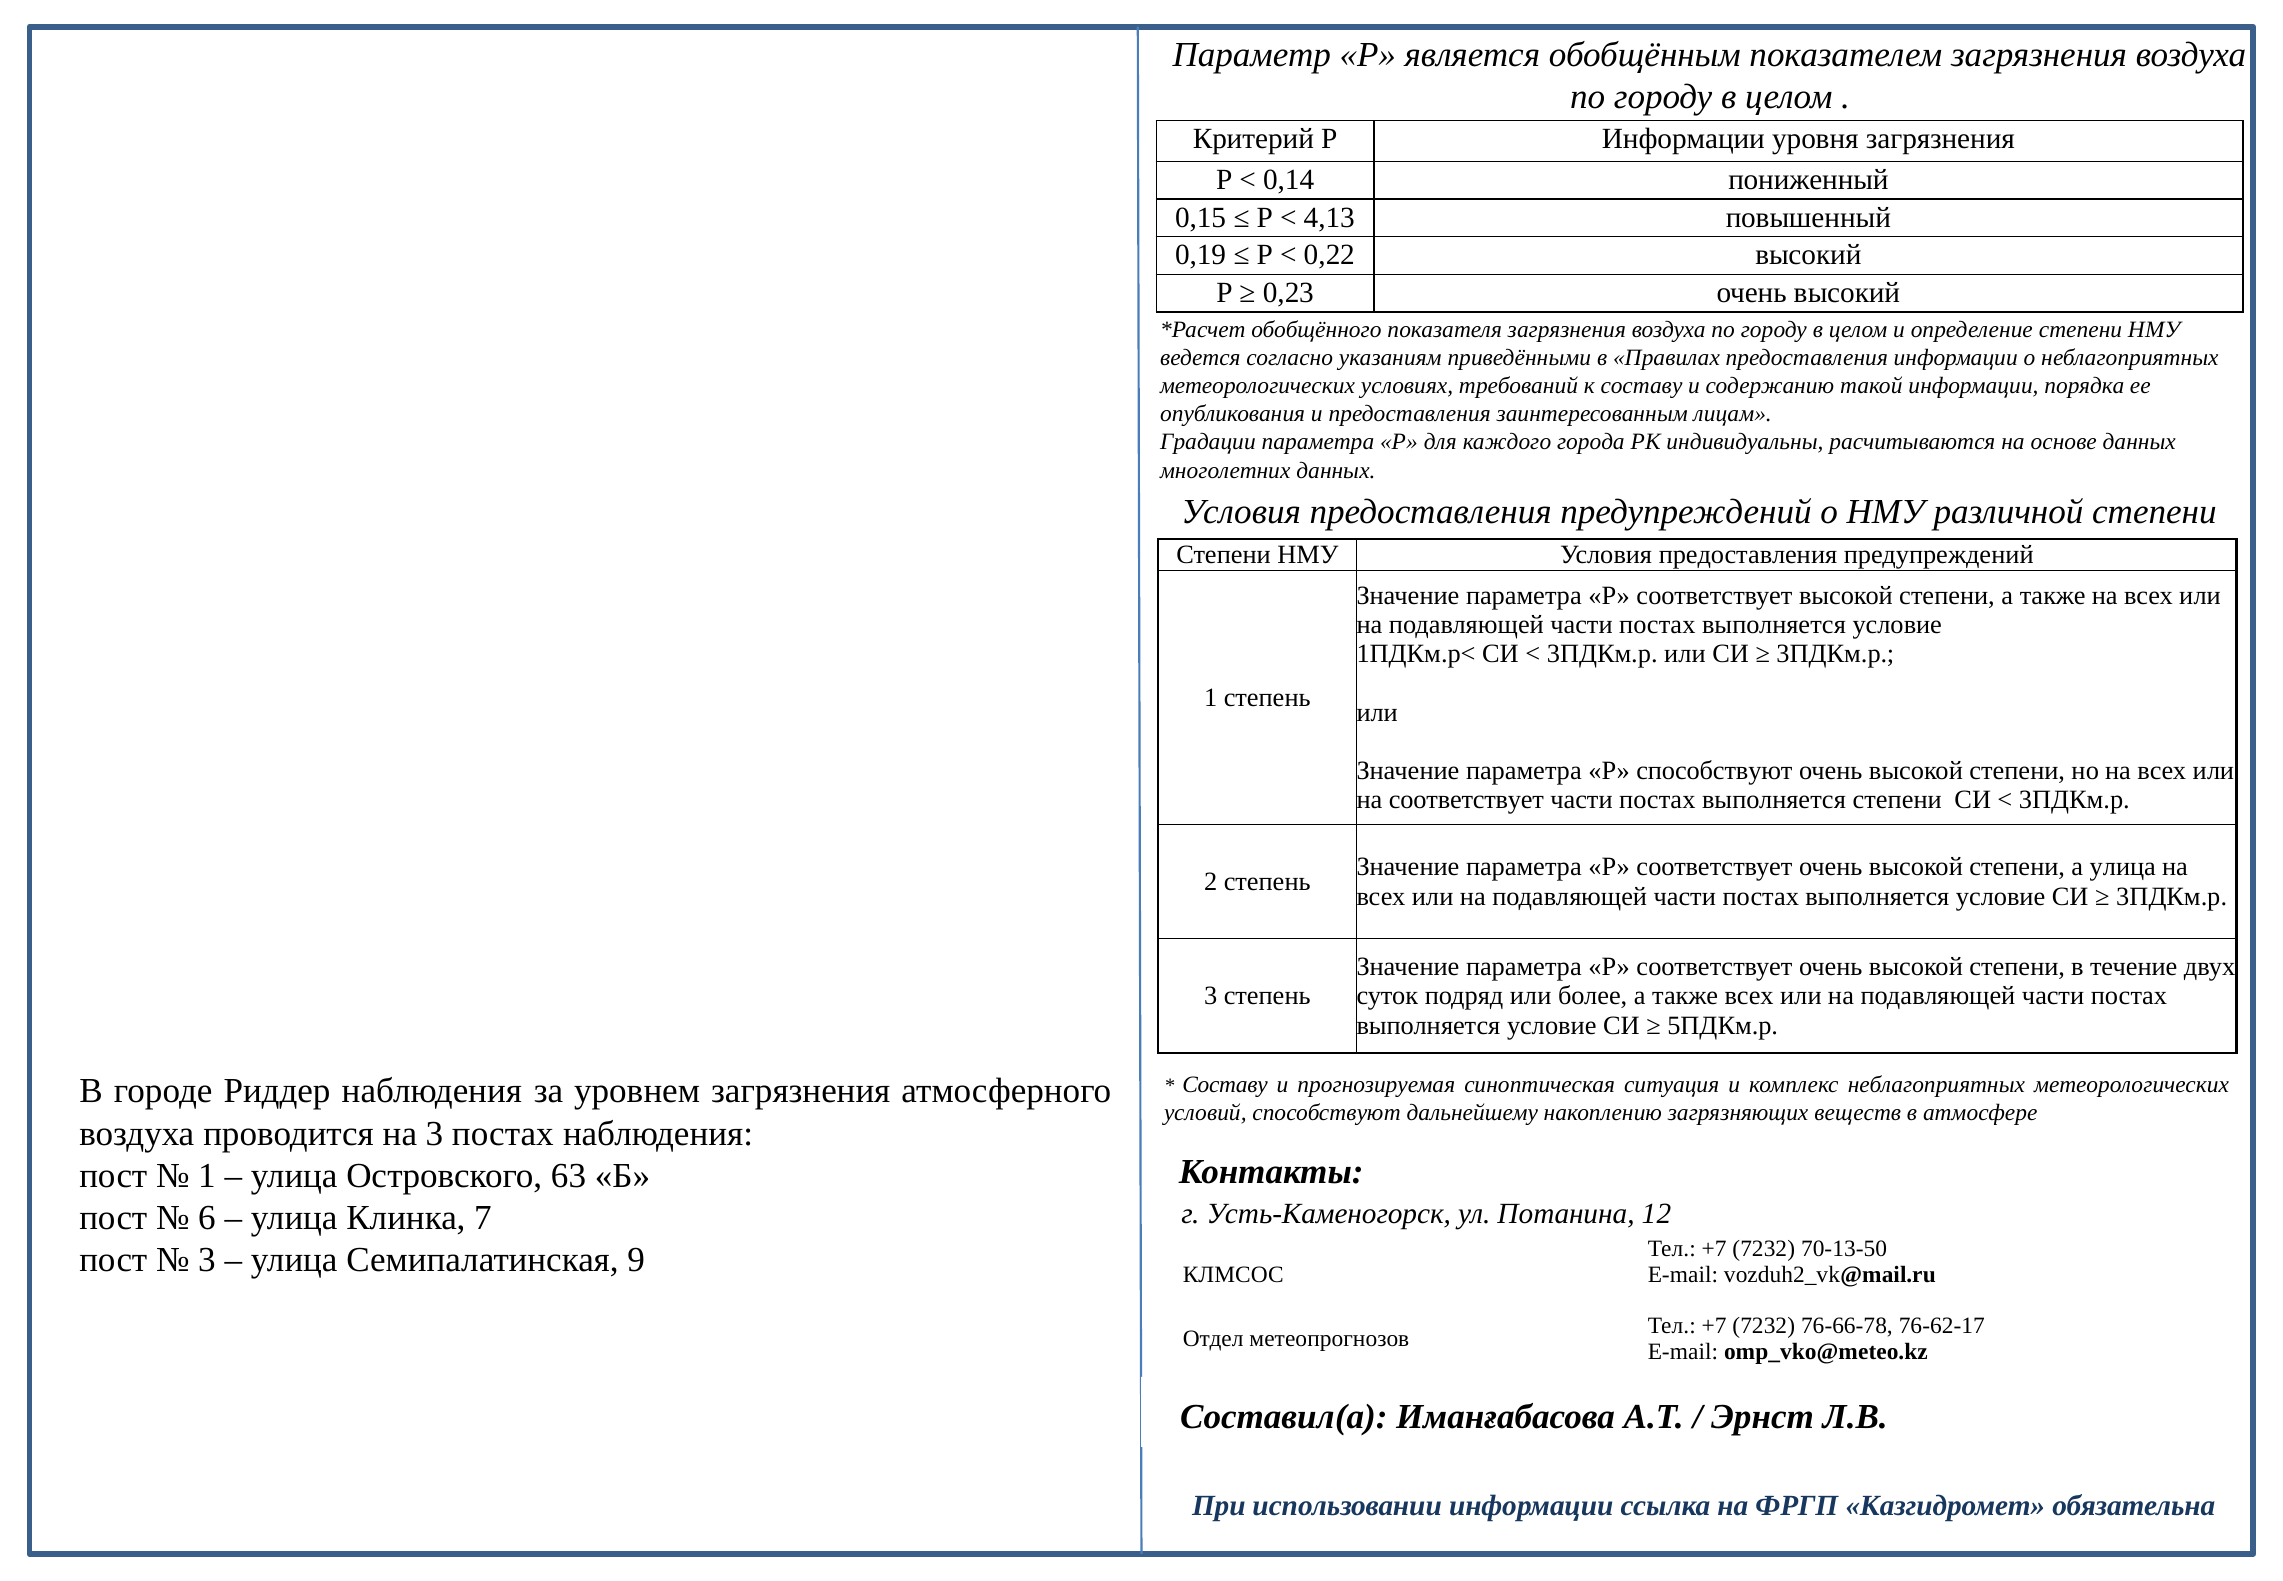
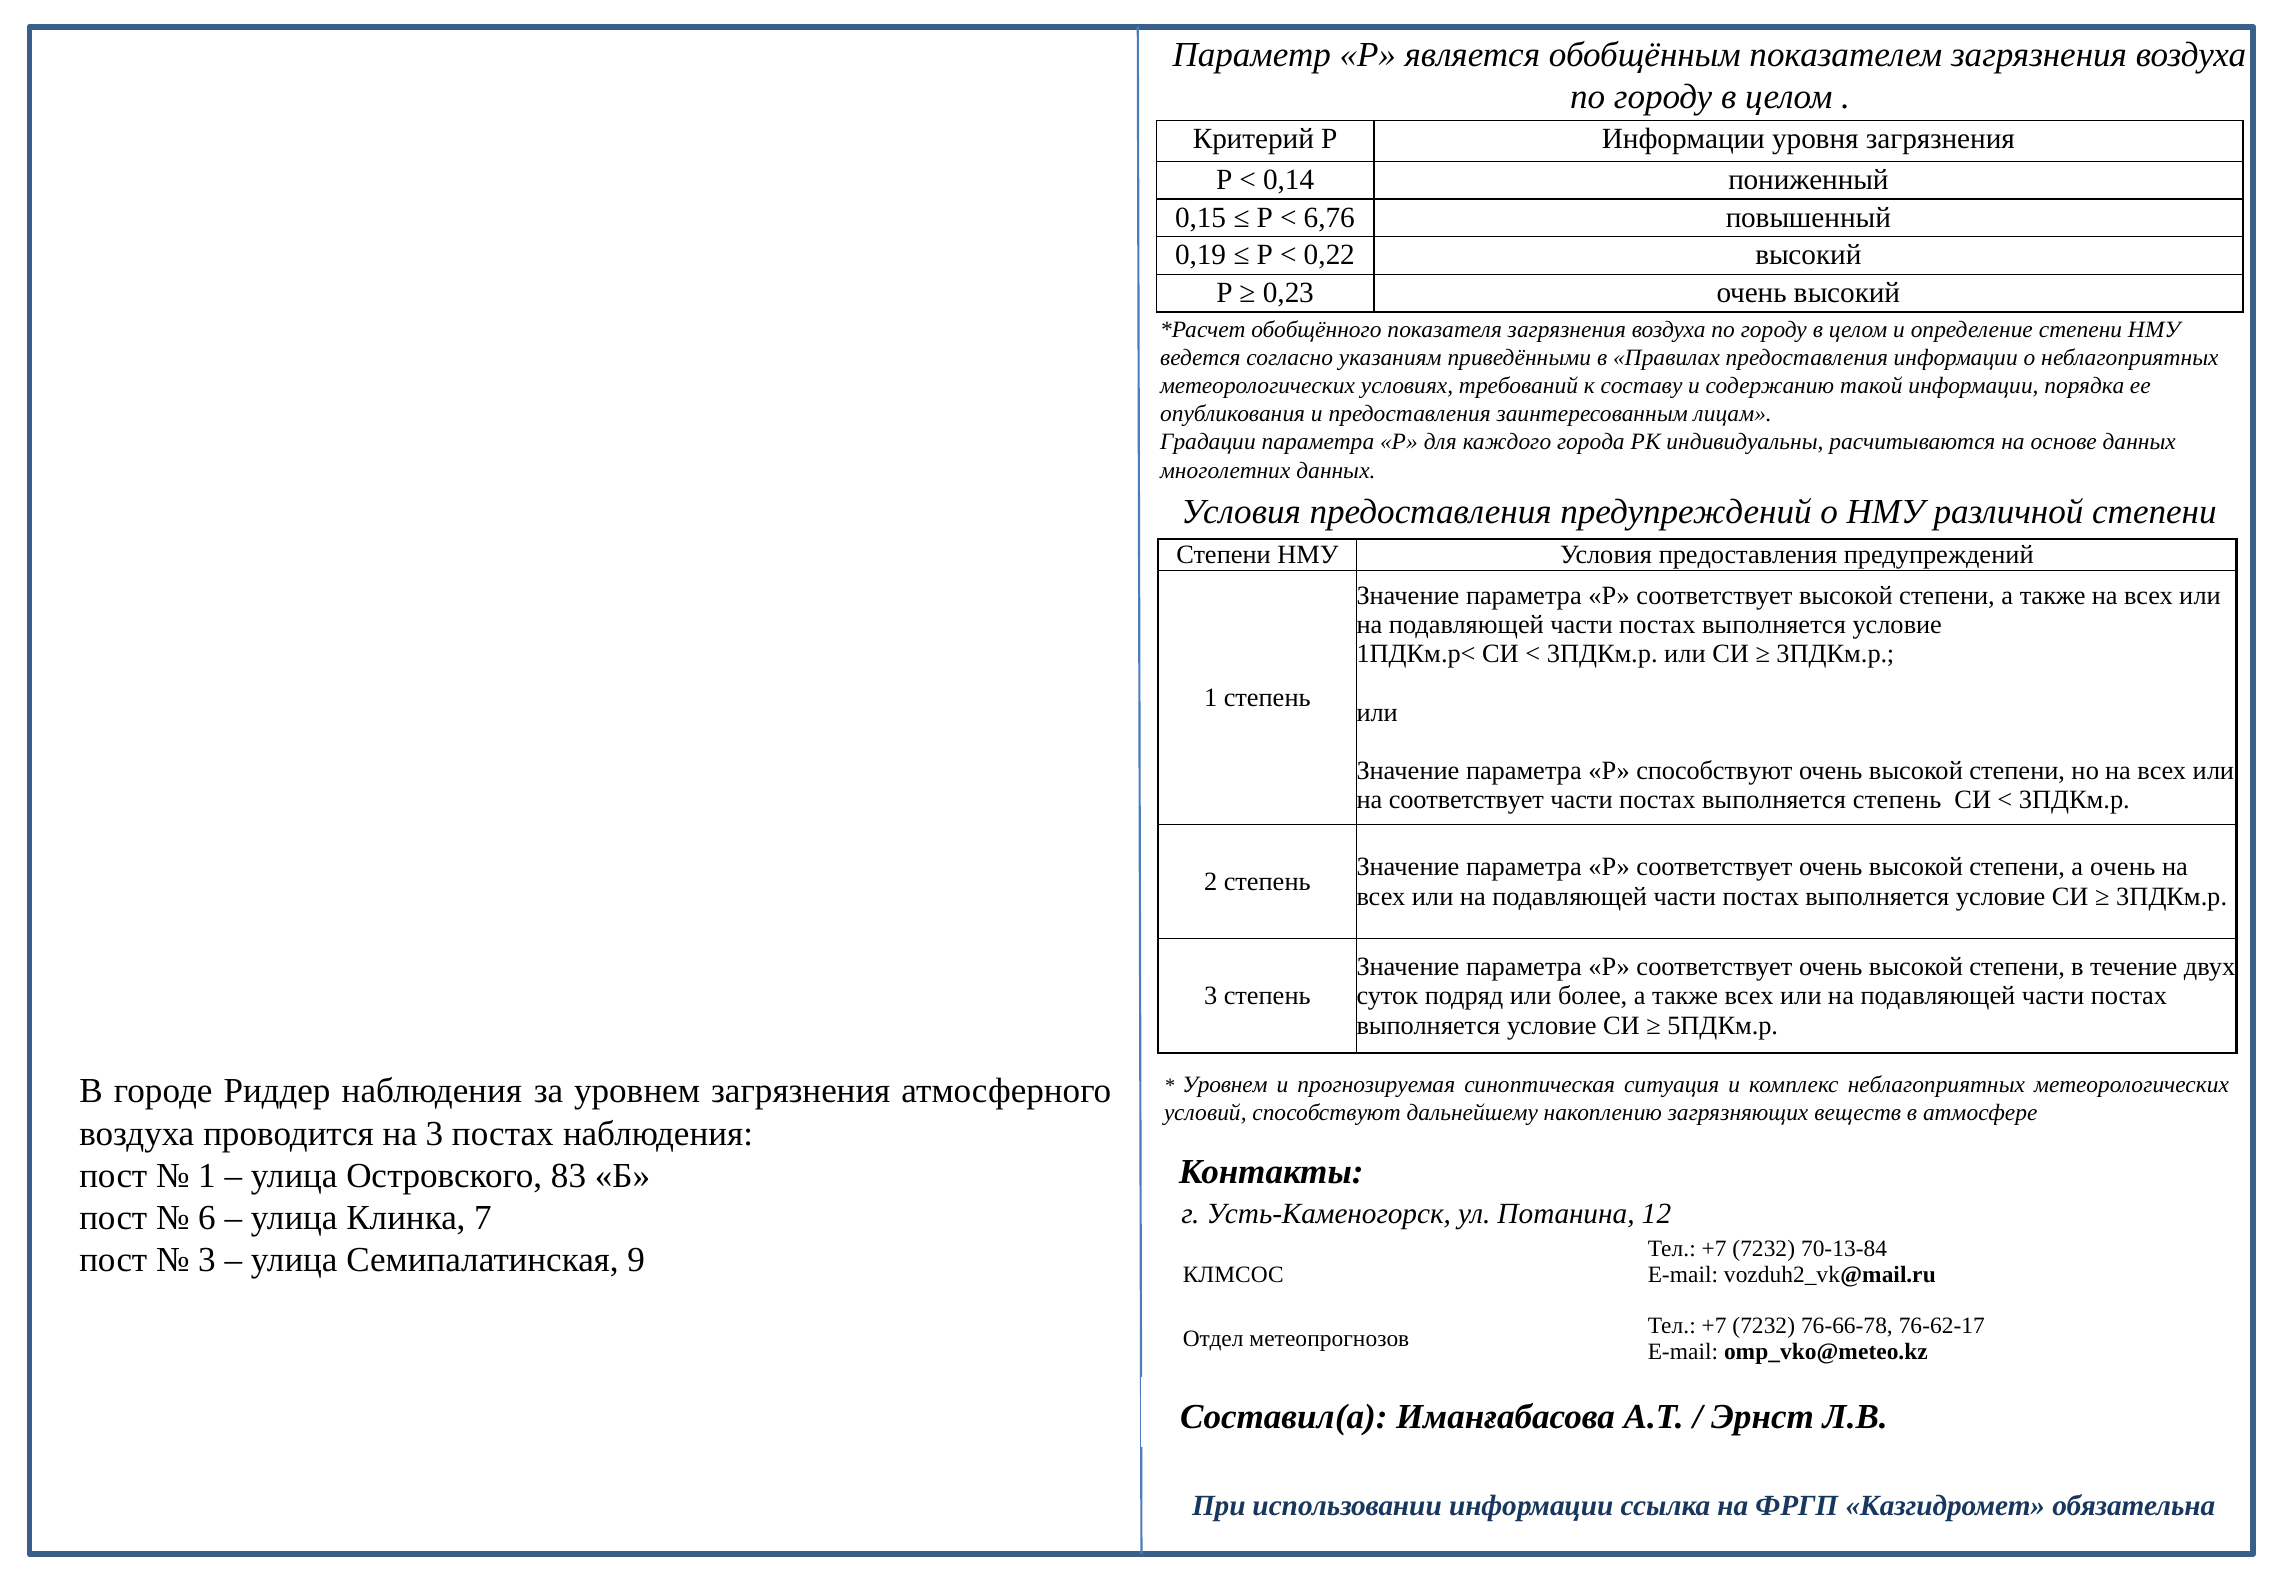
4,13: 4,13 -> 6,76 (1329, 217)
выполняется степени: степени -> степень (1897, 800)
а улица: улица -> очень (2123, 867)
Составу: Составу -> Уровнем (1225, 1084)
63: 63 -> 83 (569, 1175)
70-13-50: 70-13-50 -> 70-13-84 (1844, 1248)
